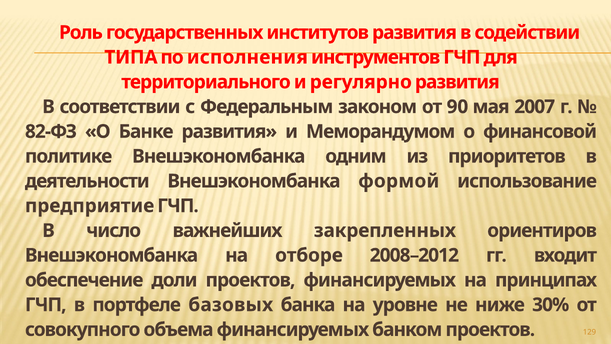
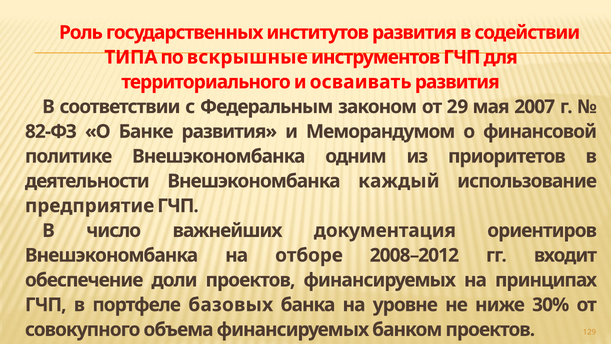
исполнения: исполнения -> вскрышные (247, 57)
регулярно: регулярно -> осваивать (361, 82)
90: 90 -> 29 (457, 107)
формой: формой -> каждый (399, 181)
закрепленных: закрепленных -> документация (385, 230)
